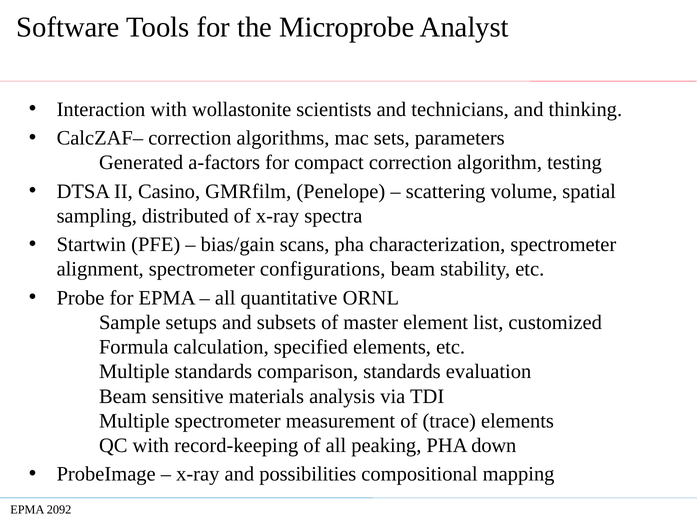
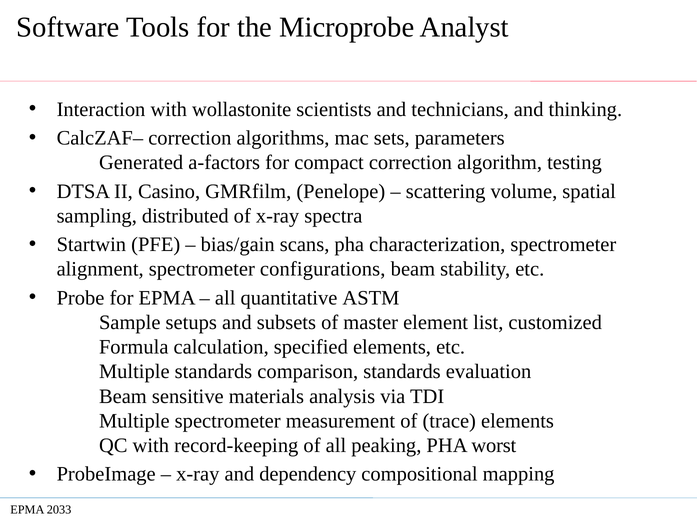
ORNL: ORNL -> ASTM (371, 298)
down: down -> worst (494, 445)
possibilities: possibilities -> dependency (308, 474)
2092: 2092 -> 2033 (59, 509)
